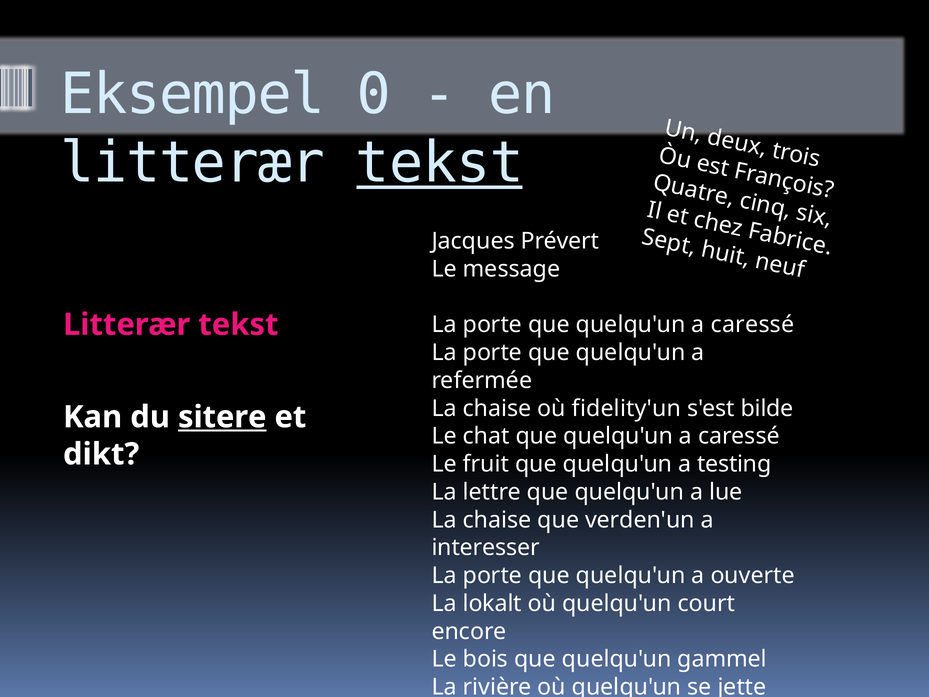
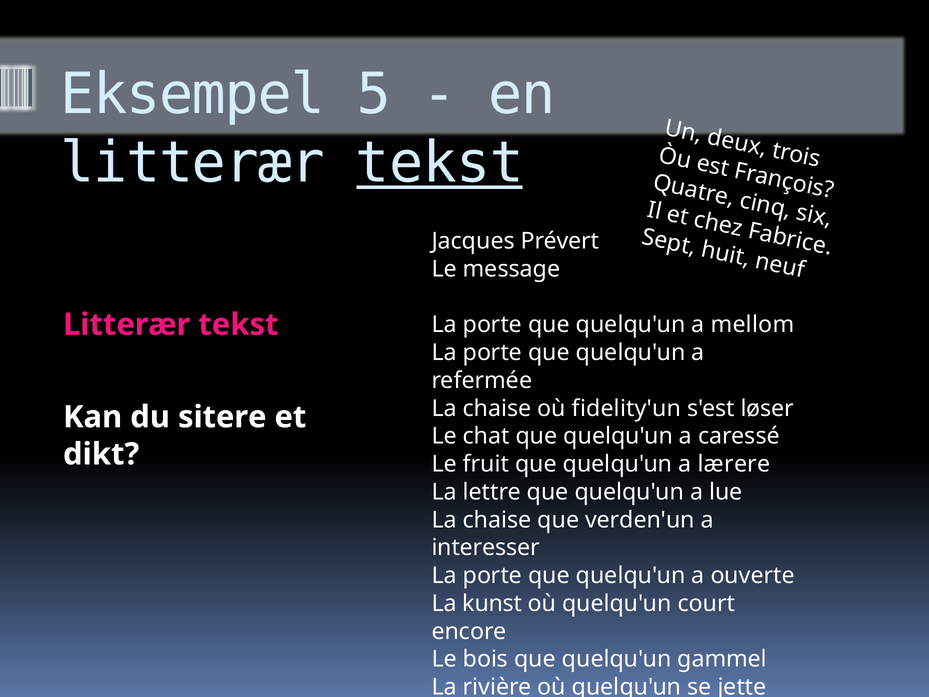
0: 0 -> 5 (374, 95)
caressé: caressé -> mellom (753, 325)
bilde: bilde -> løser (767, 408)
sitere underline: present -> none (222, 417)
testing: testing -> lærere (734, 464)
lokalt: lokalt -> kunst (492, 603)
